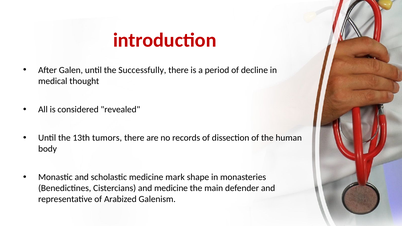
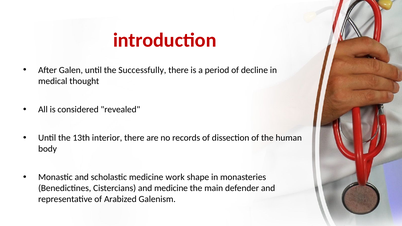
tumors: tumors -> interior (107, 138)
mark: mark -> work (175, 177)
